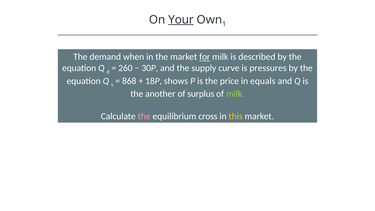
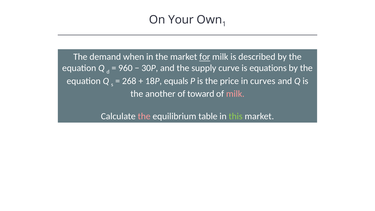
Your underline: present -> none (181, 20)
260: 260 -> 960 (125, 68)
pressures: pressures -> equations (268, 68)
868: 868 -> 268 (129, 81)
shows: shows -> equals (176, 81)
equals: equals -> curves (263, 81)
surplus: surplus -> toward (201, 94)
milk colour: light green -> pink (235, 94)
cross: cross -> table (208, 116)
this colour: yellow -> light green (236, 116)
